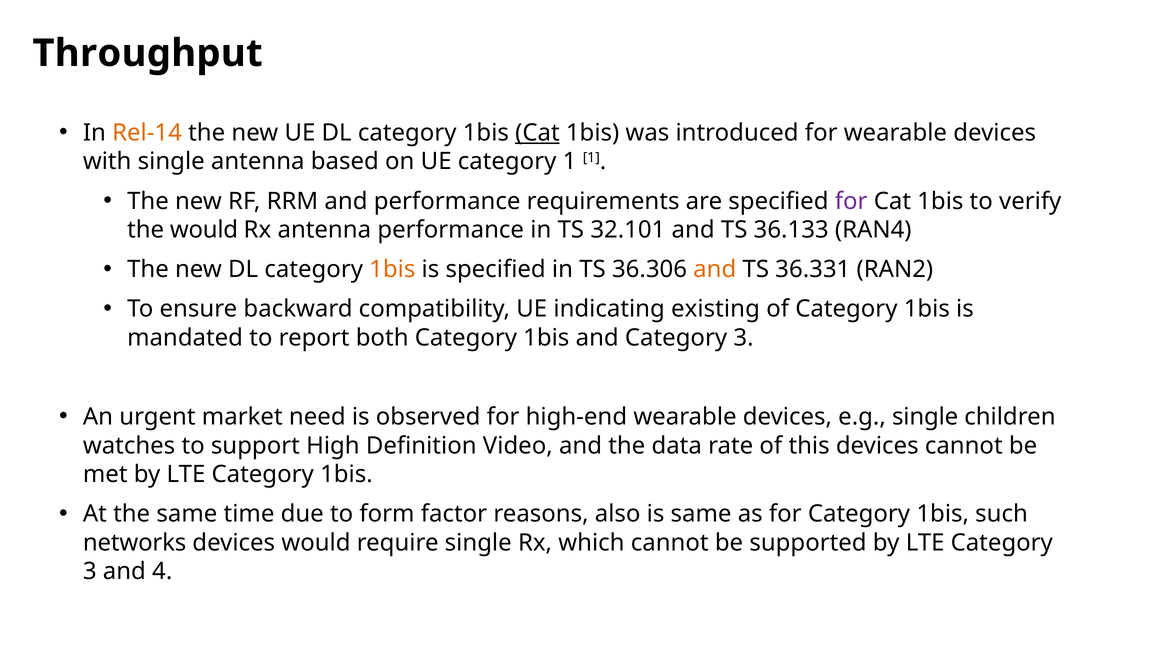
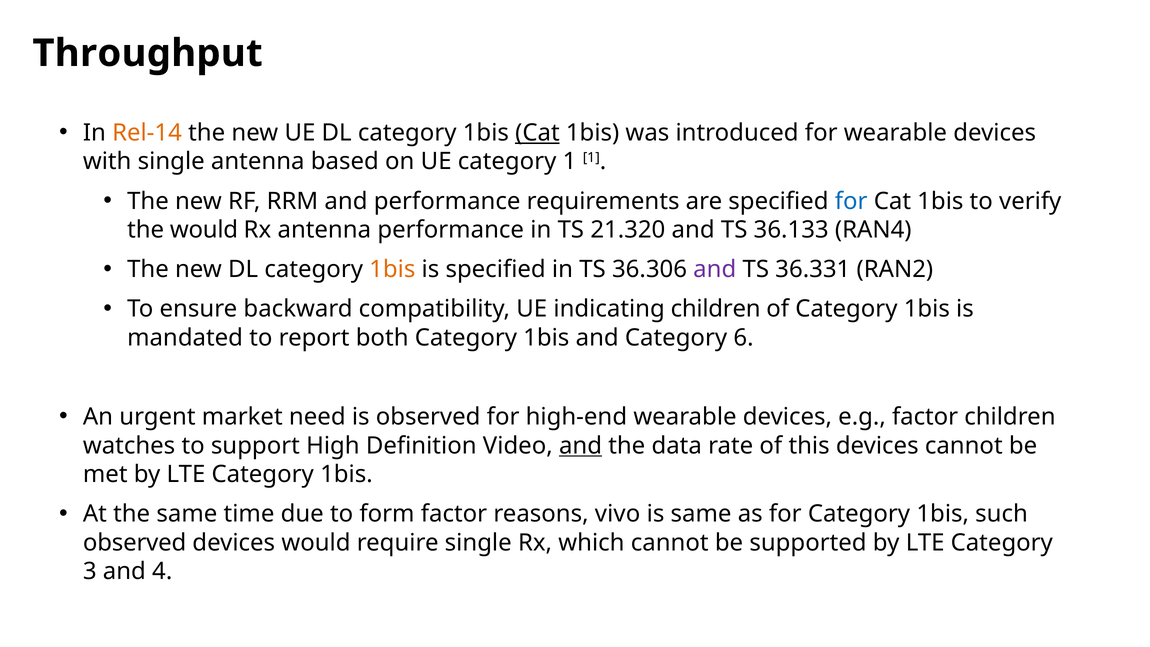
for colour: purple -> blue (851, 201)
32.101: 32.101 -> 21.320 (628, 230)
and colour: orange -> purple (715, 269)
indicating existing: existing -> children (716, 309)
and Category 3: 3 -> 6 (743, 338)
e.g single: single -> factor (925, 417)
and underline: none -> present (581, 446)
also: also -> vivo (618, 514)
networks: networks -> observed (135, 543)
